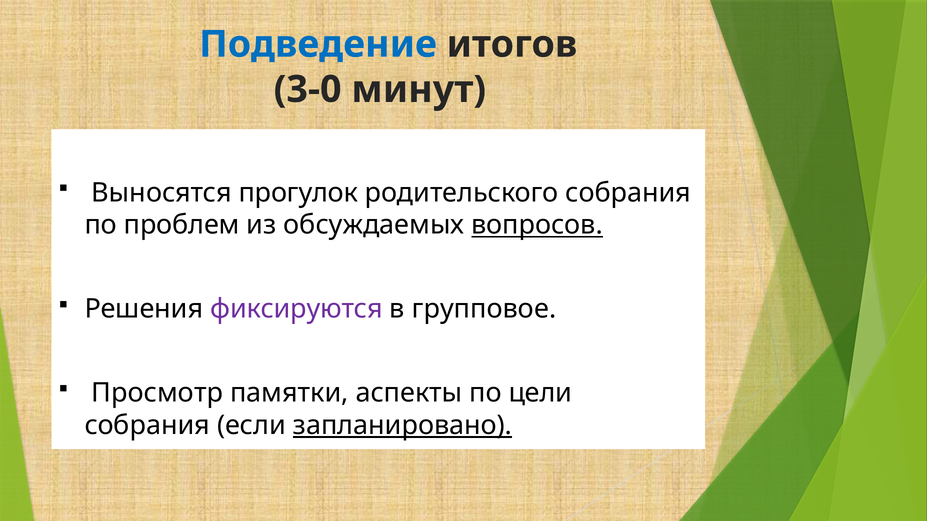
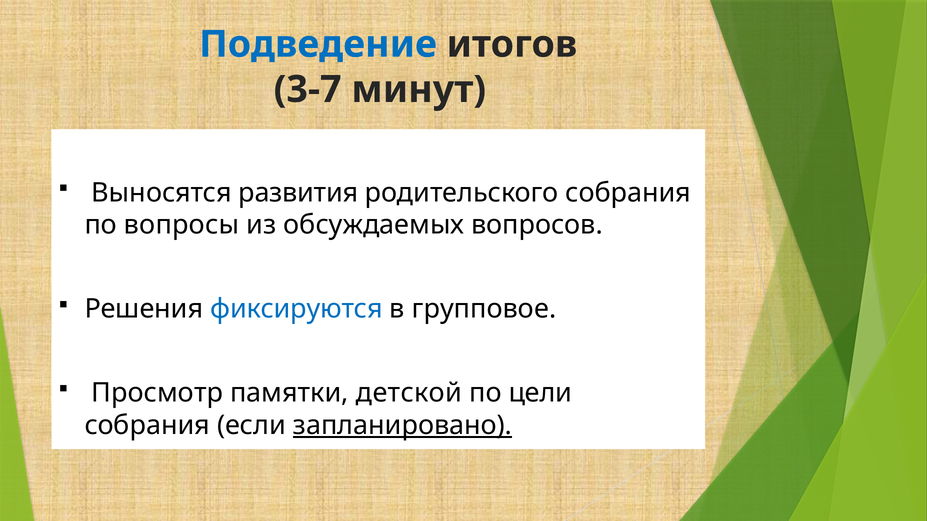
3-0: 3-0 -> 3-7 (308, 90)
прогулок: прогулок -> развития (298, 193)
проблем: проблем -> вопросы (182, 225)
вопросов underline: present -> none (537, 225)
фиксируются colour: purple -> blue (296, 309)
аспекты: аспекты -> детской (409, 393)
